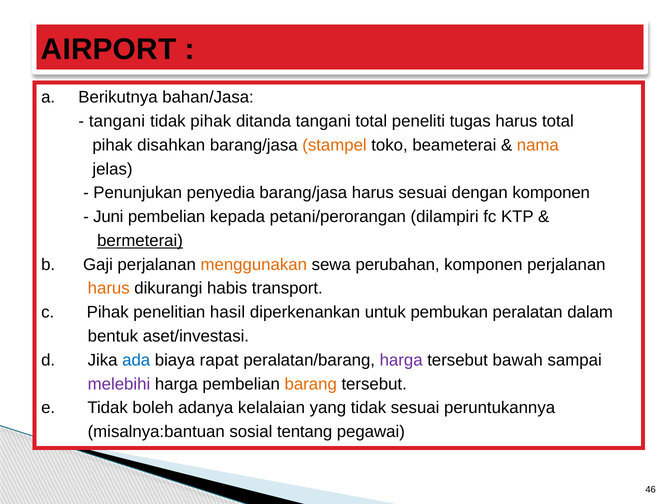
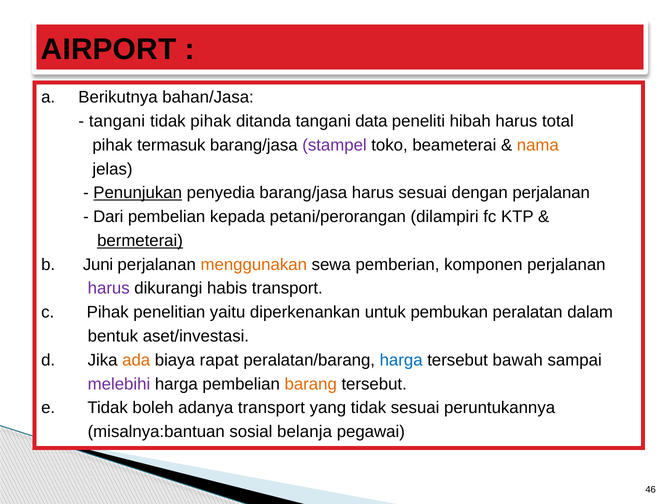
tangani total: total -> data (371, 121)
tugas: tugas -> hibah (470, 121)
disahkan: disahkan -> termasuk (171, 145)
stampel colour: orange -> purple (335, 145)
Penunjukan underline: none -> present (138, 193)
dengan komponen: komponen -> perjalanan (551, 193)
Juni: Juni -> Dari (108, 217)
Gaji: Gaji -> Juni (98, 265)
perubahan: perubahan -> pemberian (397, 265)
harus colour: orange -> purple (109, 288)
hasil: hasil -> yaitu (228, 312)
ada colour: blue -> orange (136, 360)
harga colour: purple -> blue (401, 360)
adanya kelalaian: kelalaian -> transport (271, 408)
tentang: tentang -> belanja (305, 432)
